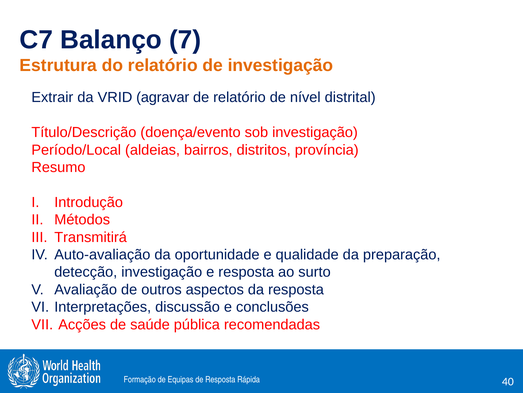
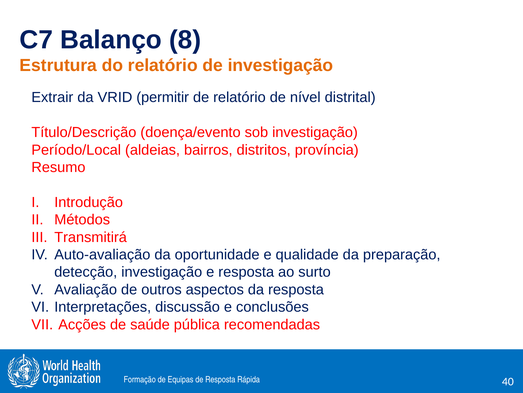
7: 7 -> 8 (185, 40)
agravar: agravar -> permitir (163, 97)
